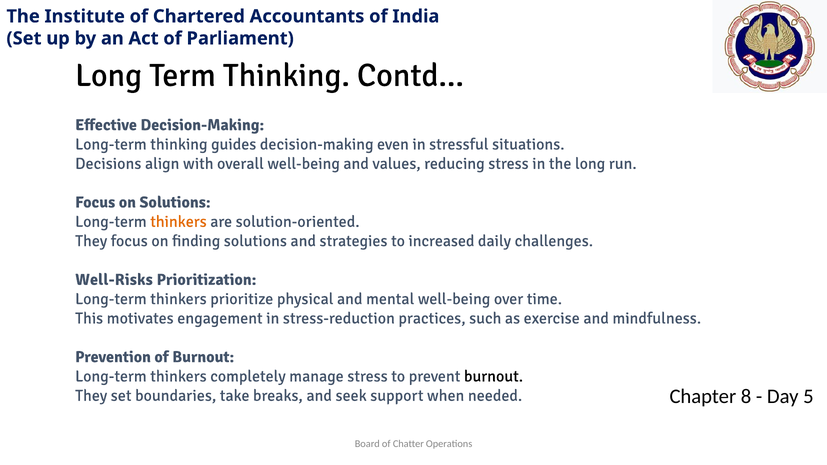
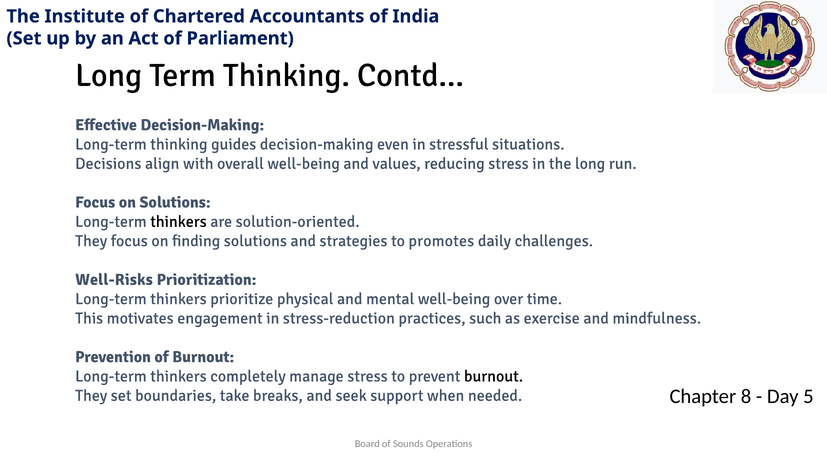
thinkers colour: orange -> black (178, 222)
increased: increased -> promotes (441, 241)
Chatter: Chatter -> Sounds (408, 444)
